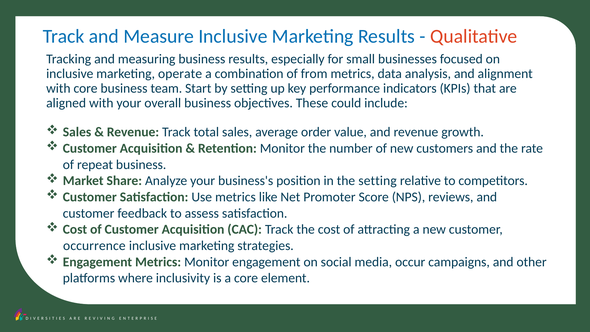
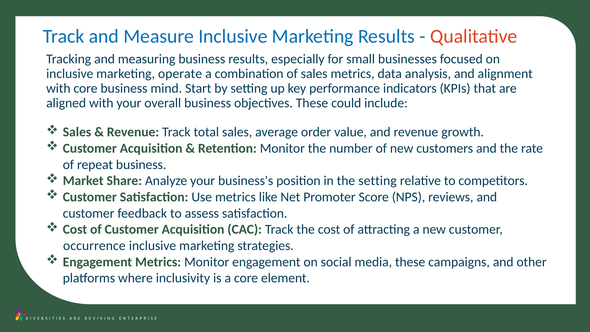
of from: from -> sales (314, 74)
team: team -> mind (166, 88)
media occur: occur -> these (410, 262)
